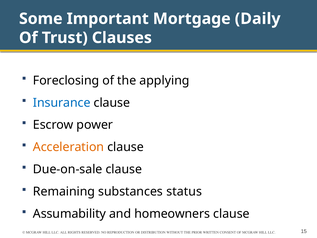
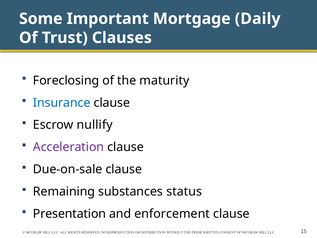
applying: applying -> maturity (164, 80)
power: power -> nullify (95, 125)
Acceleration colour: orange -> purple (69, 147)
Assumability: Assumability -> Presentation (69, 214)
homeowners: homeowners -> enforcement (172, 214)
